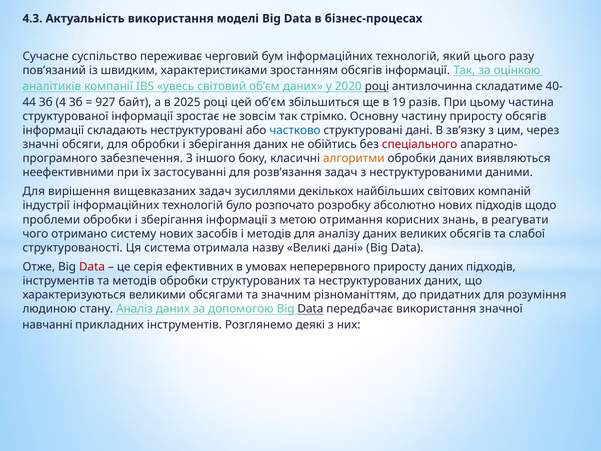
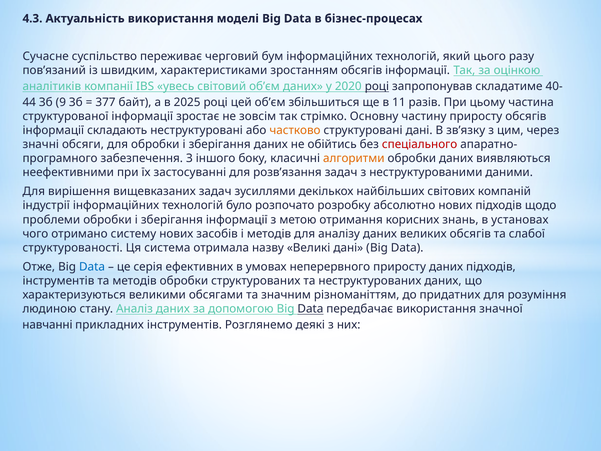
антизлочинна: антизлочинна -> запропонував (432, 86)
4: 4 -> 9 (61, 102)
927: 927 -> 377 (105, 102)
19: 19 -> 11 (399, 102)
частково colour: blue -> orange (295, 130)
реагувати: реагувати -> установах (520, 220)
Data colour: red -> blue (92, 267)
